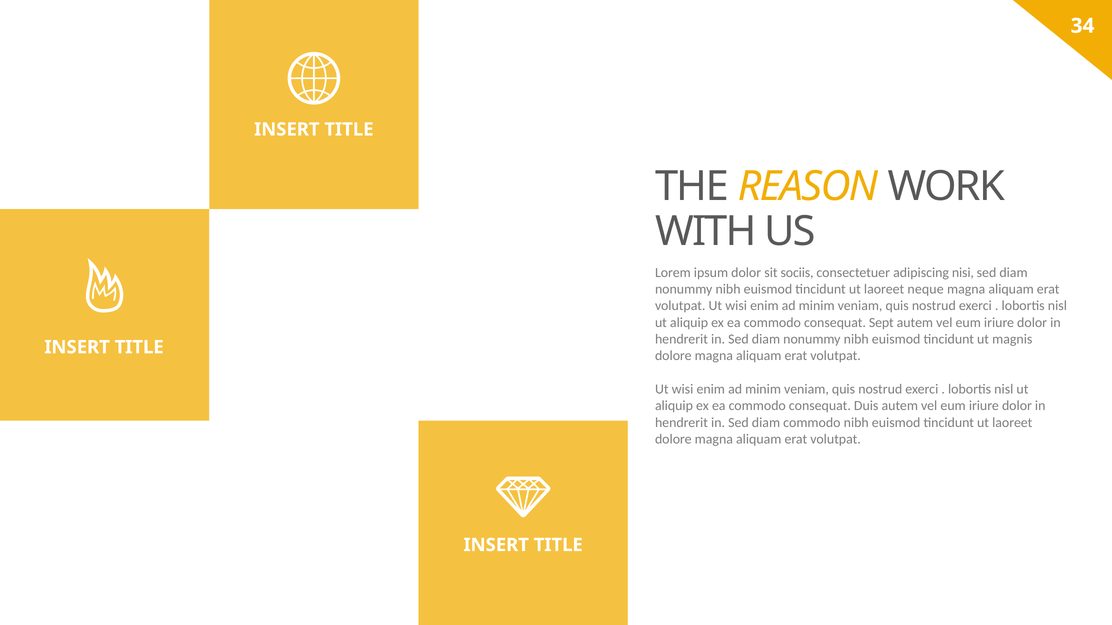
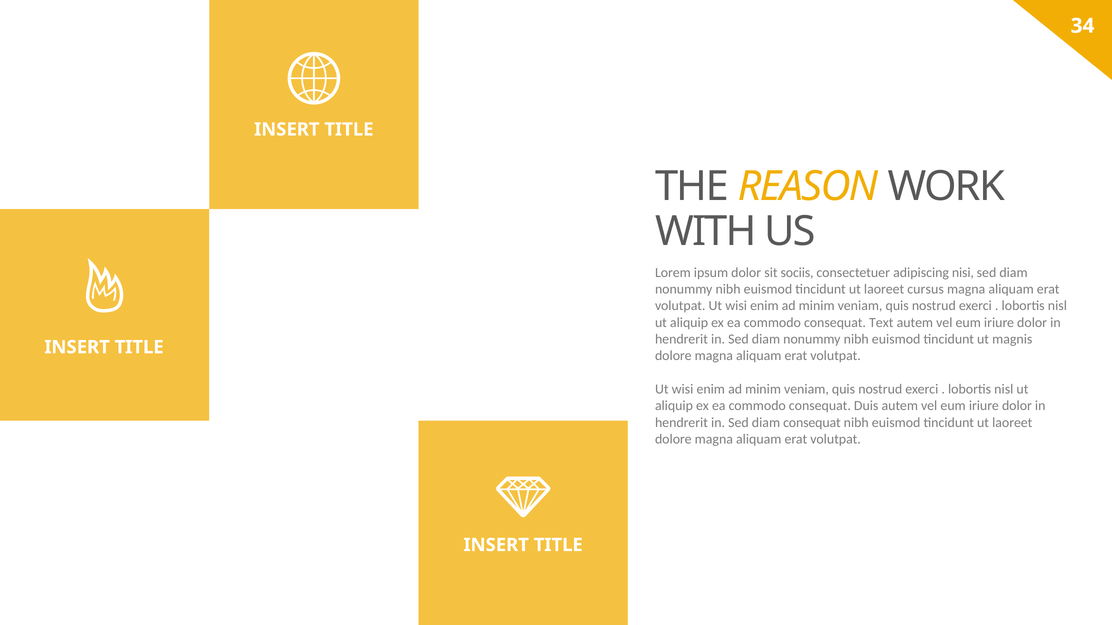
neque: neque -> cursus (926, 289)
Sept: Sept -> Text (881, 323)
diam commodo: commodo -> consequat (812, 423)
